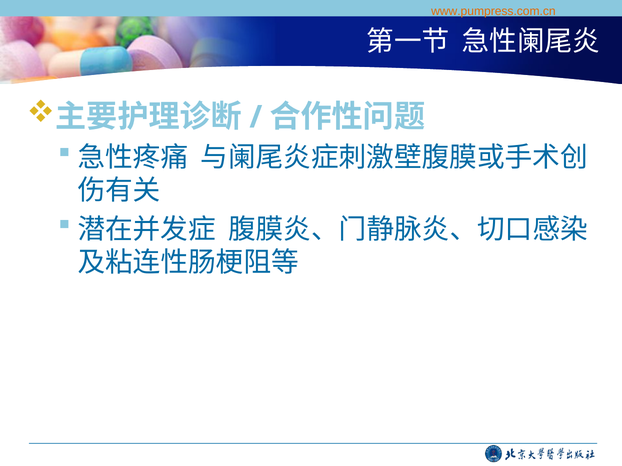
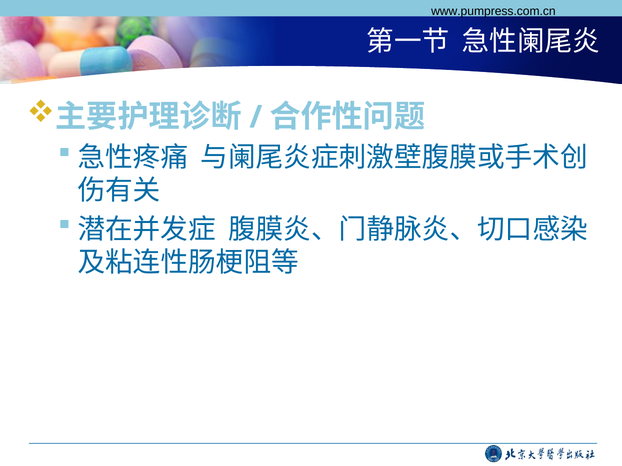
www.pumpress.com.cn colour: orange -> black (493, 11)
